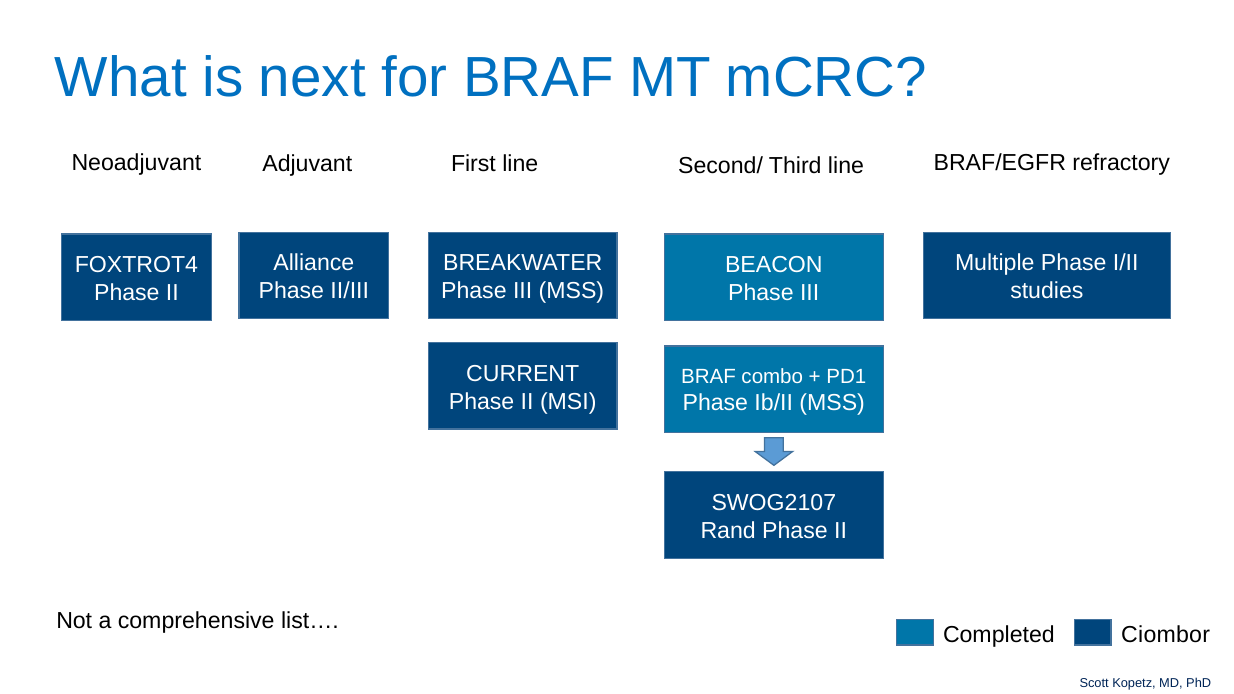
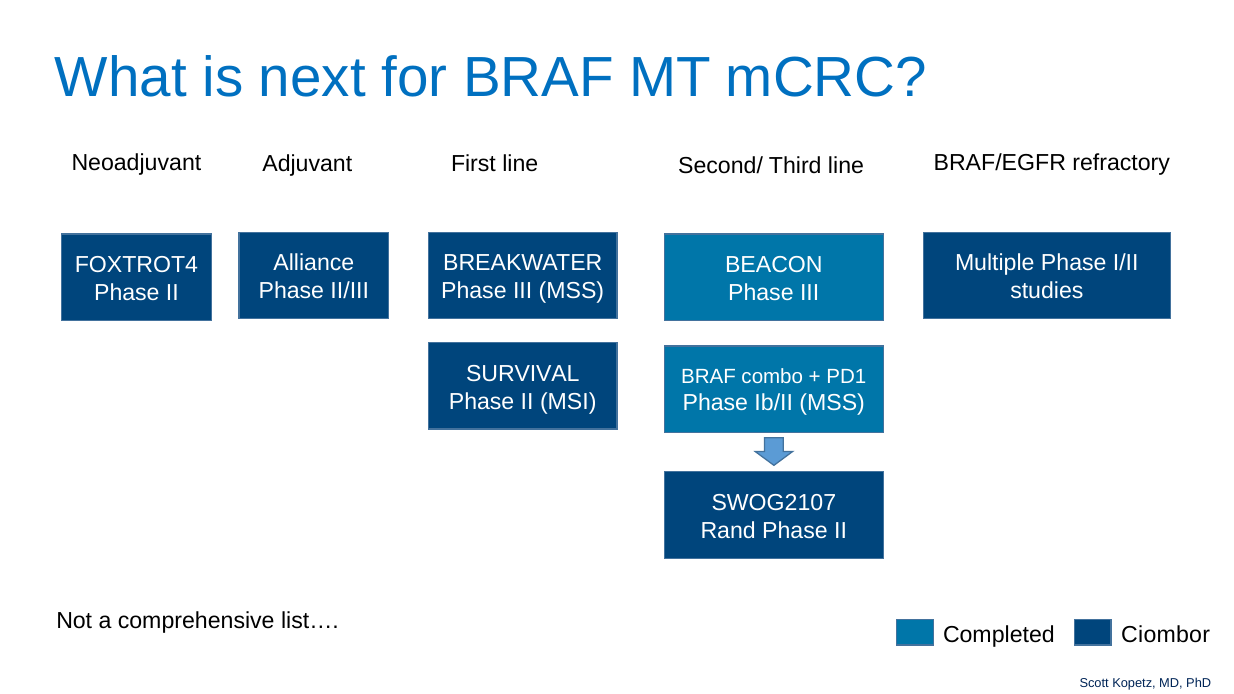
CURRENT: CURRENT -> SURVIVAL (523, 374)
